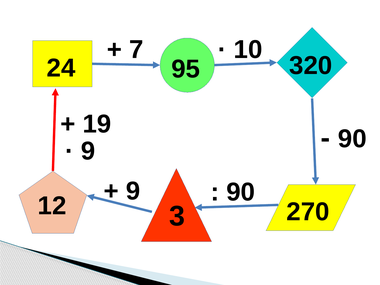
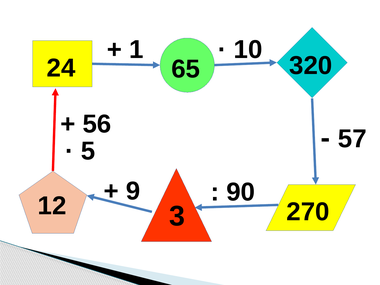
7: 7 -> 1 (136, 50)
95: 95 -> 65 (186, 69)
19: 19 -> 56 (97, 124)
90: 90 -> 57 (352, 139)
9: 9 -> 5 (88, 151)
